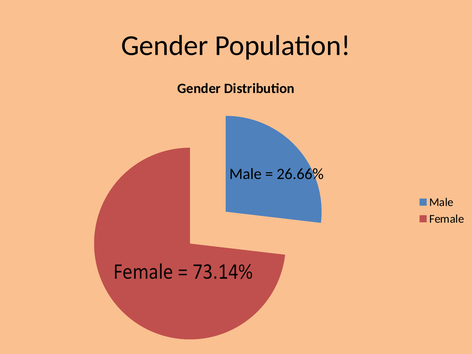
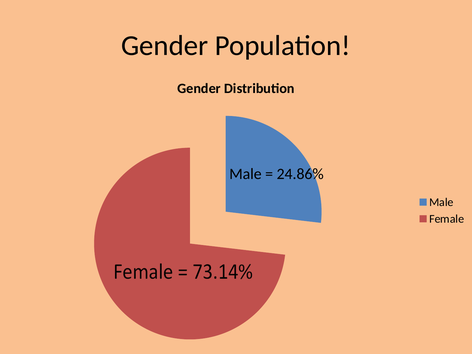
26.66%: 26.66% -> 24.86% (300, 174)
